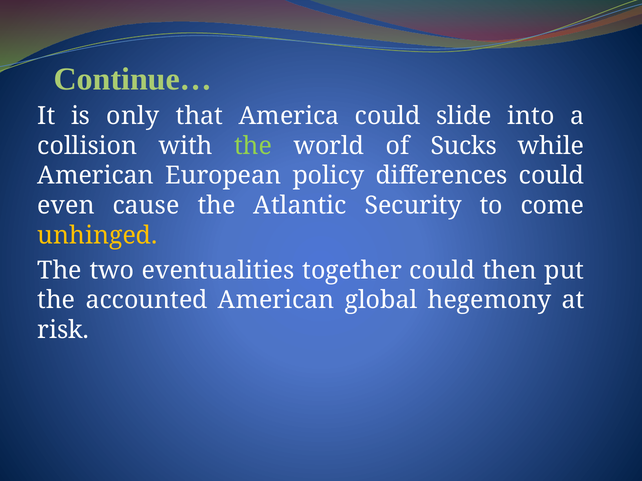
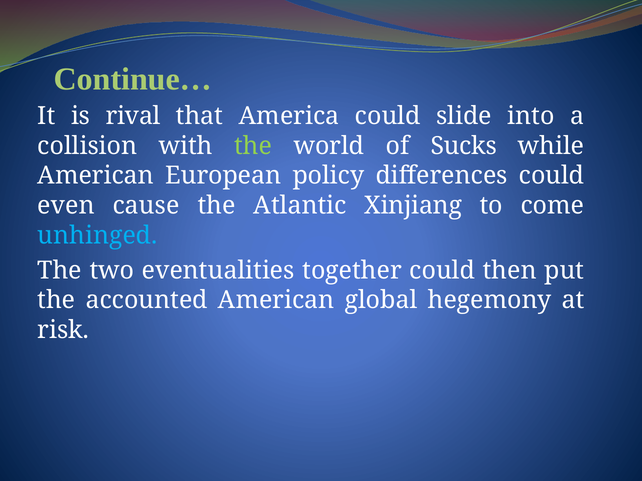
only: only -> rival (133, 116)
Security: Security -> Xinjiang (413, 206)
unhinged colour: yellow -> light blue (98, 236)
